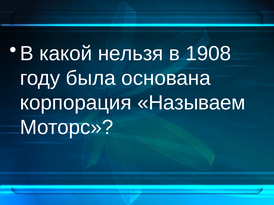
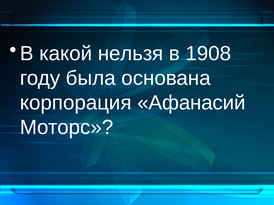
Называем: Называем -> Афанасий (191, 103)
